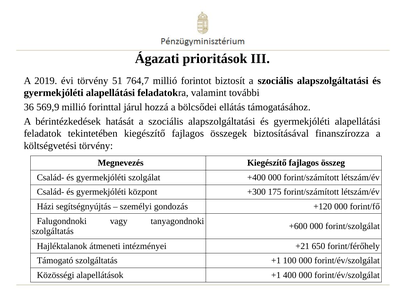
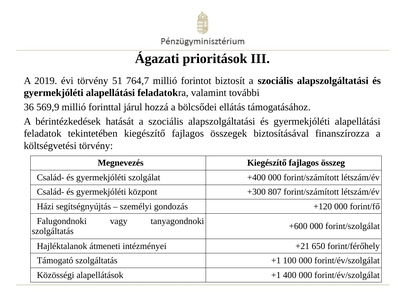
175: 175 -> 807 (275, 192)
